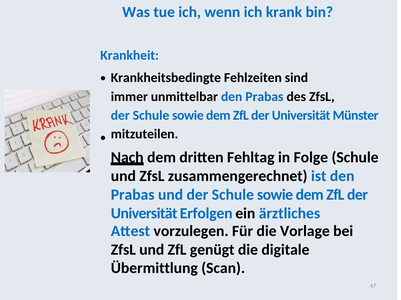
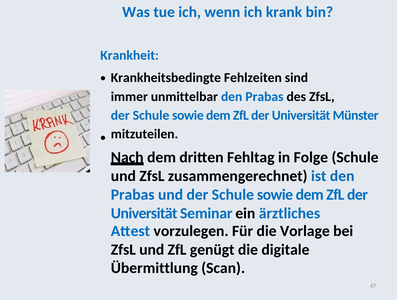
Erfolgen: Erfolgen -> Seminar (206, 214)
